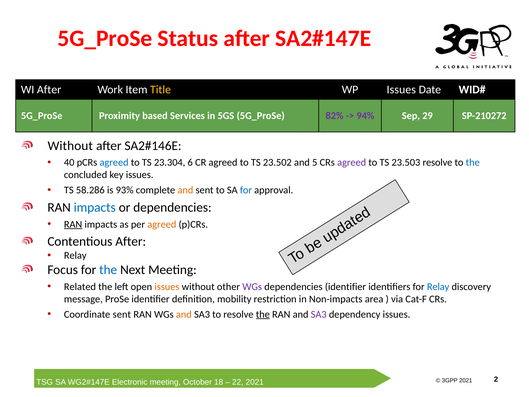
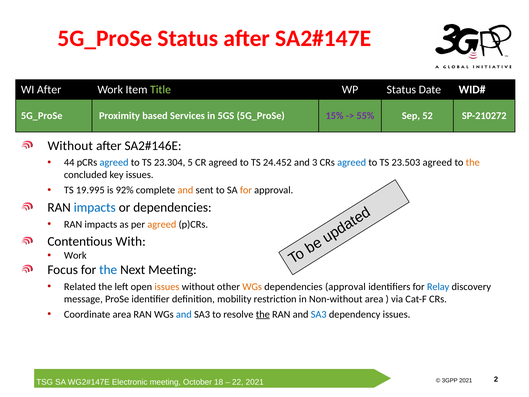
Title colour: yellow -> light green (161, 90)
WP Issues: Issues -> Status (401, 90)
82%: 82% -> 15% (335, 116)
94%: 94% -> 55% (365, 116)
29: 29 -> 52 (428, 116)
40: 40 -> 44 (69, 162)
6: 6 -> 5 (190, 162)
23.502: 23.502 -> 24.452 (277, 162)
5: 5 -> 3 (315, 162)
agreed colour: purple -> blue (352, 162)
23.503 resolve: resolve -> agreed (437, 162)
the colour: blue -> orange (473, 162)
58.286: 58.286 -> 19.995 (90, 190)
93%: 93% -> 92% (125, 190)
for colour: blue -> orange (246, 190)
RAN underline: present -> none (73, 224)
Contentious After: After -> With (131, 241)
Relay: Relay -> Work (75, 255)
WGs colour: purple -> orange (252, 287)
dependencies identifier: identifier -> approval (345, 287)
Non-impacts: Non-impacts -> Non-without (336, 299)
Coordinate sent: sent -> area (122, 314)
and colour: orange -> blue (184, 314)
SA3 colour: purple -> blue (319, 314)
